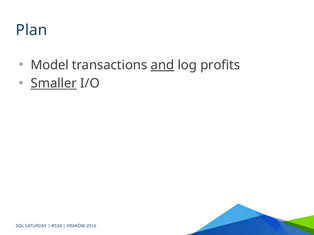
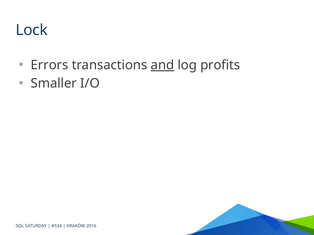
Plan: Plan -> Lock (32, 30)
Model: Model -> Errors (50, 65)
Smaller underline: present -> none (54, 84)
